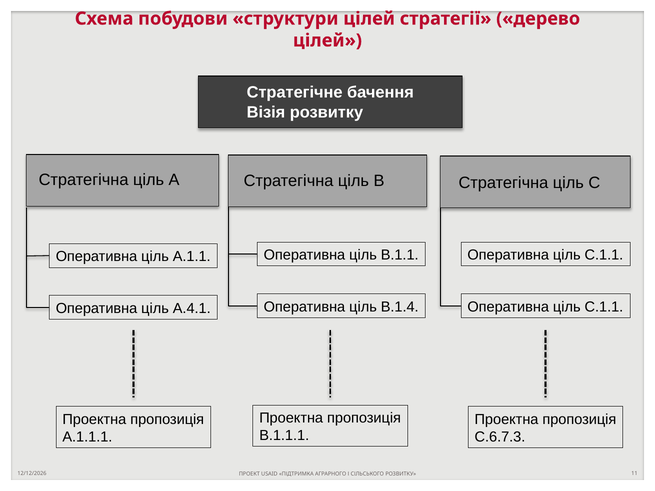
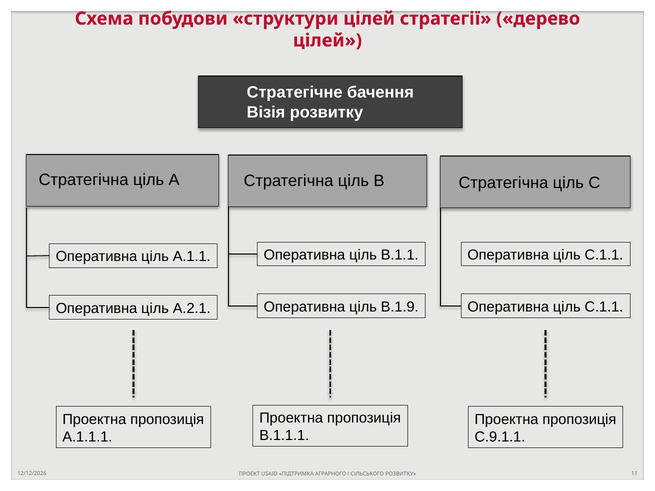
В.1.4: В.1.4 -> В.1.9 (400, 307)
А.4.1: А.4.1 -> А.2.1 (192, 309)
С.6.7.3: С.6.7.3 -> С.9.1.1 (500, 437)
